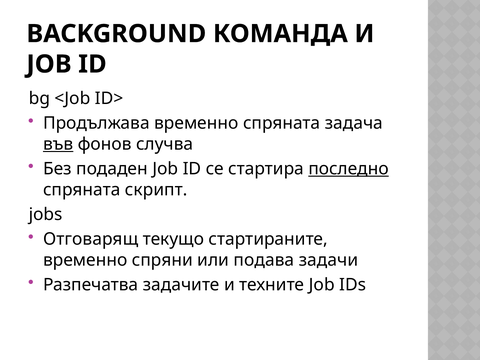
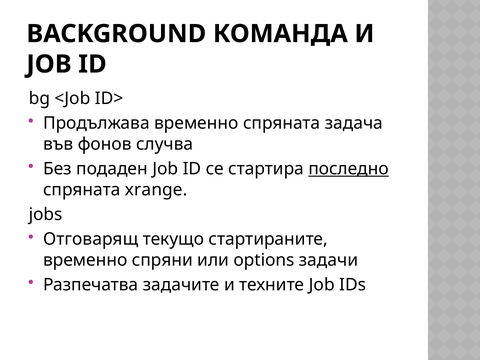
във underline: present -> none (58, 144)
скрипт: скрипт -> xrange (156, 190)
подава: подава -> options (264, 260)
